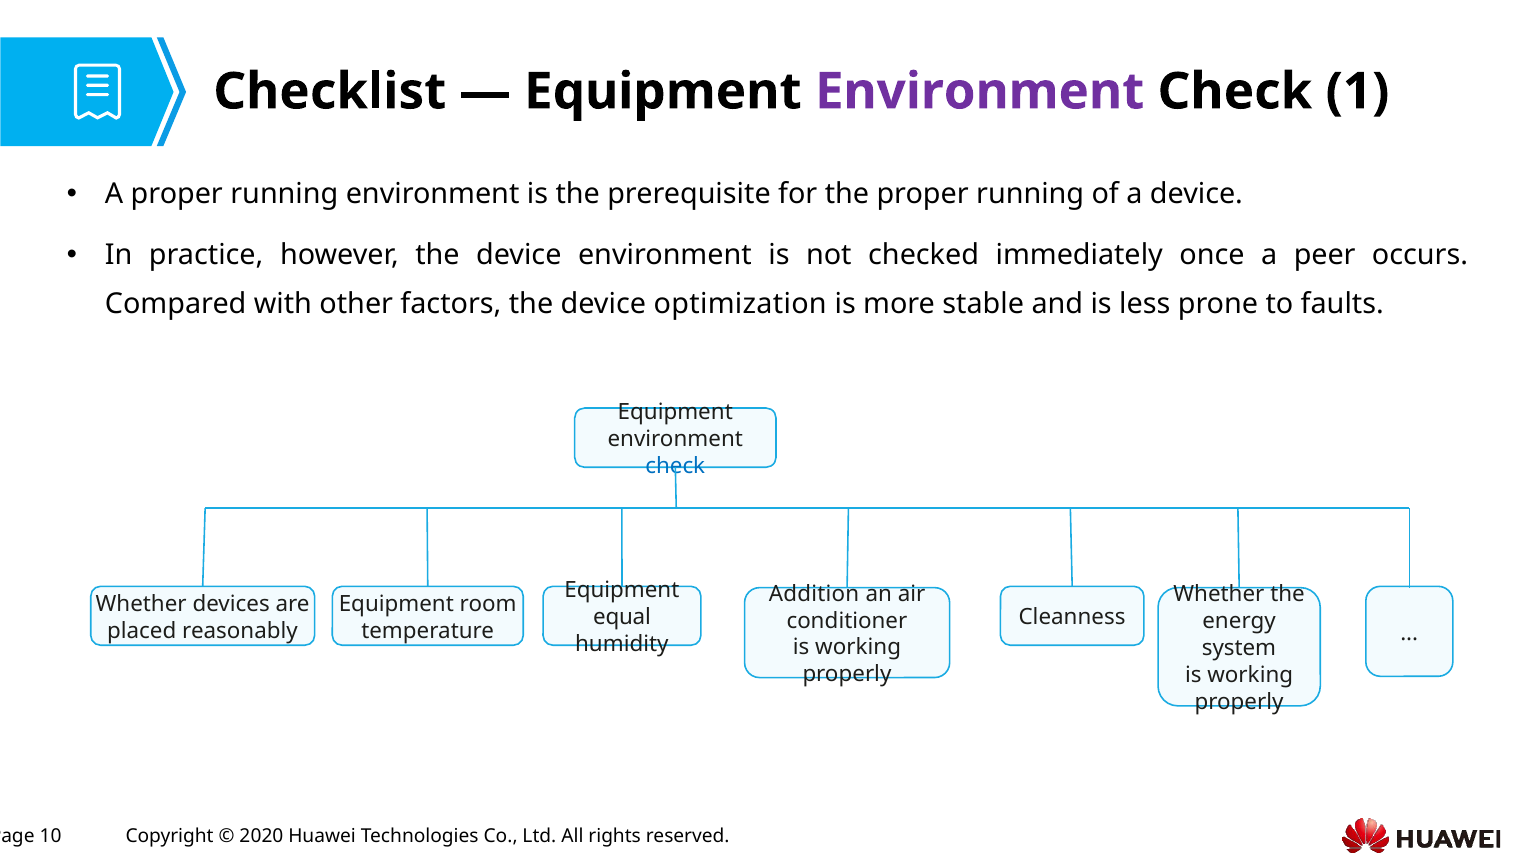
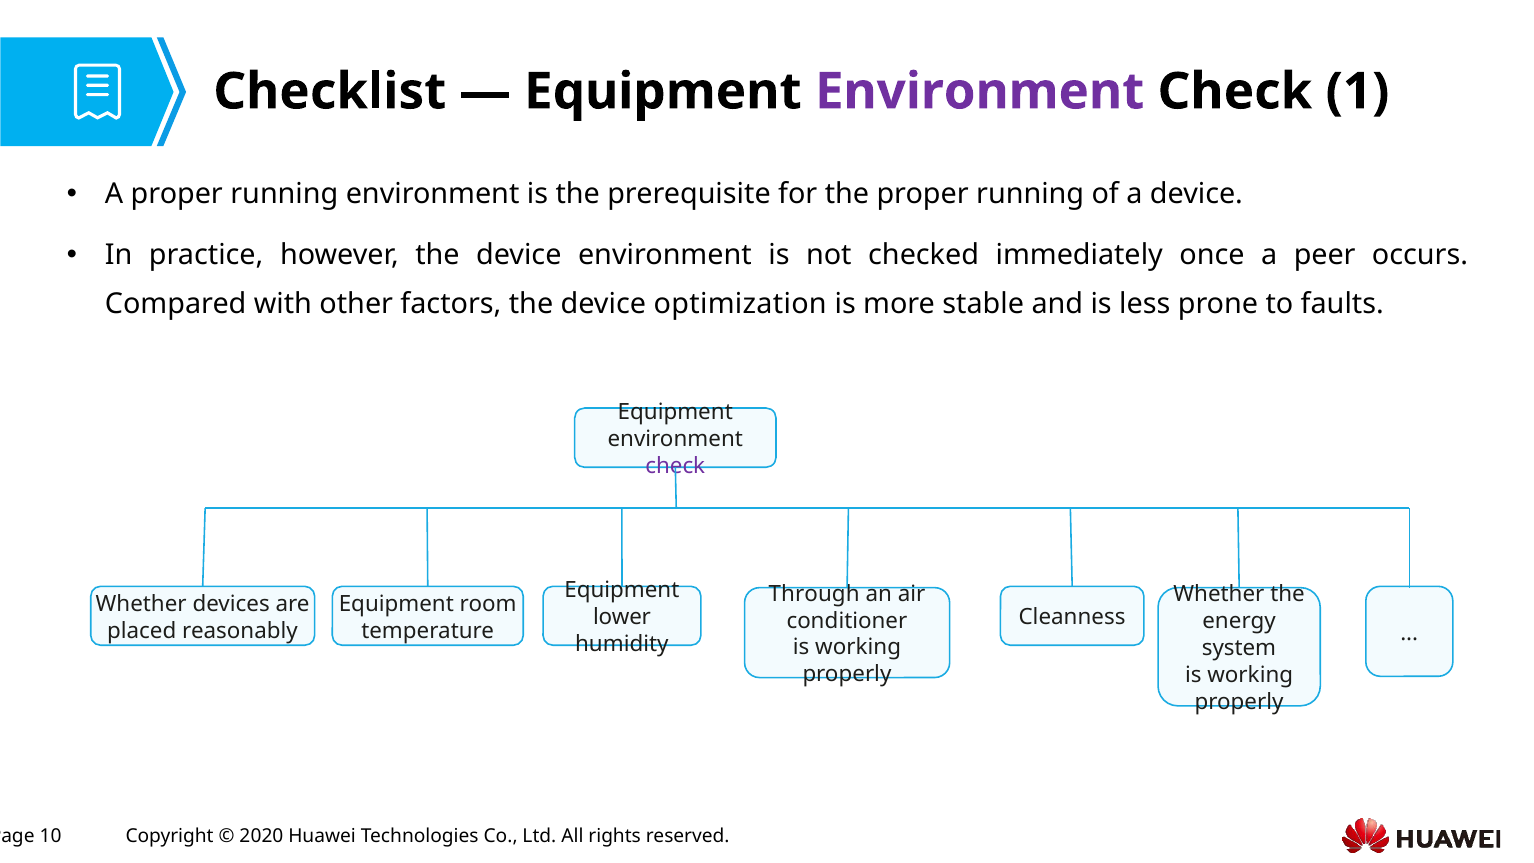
check colour: blue -> purple (675, 466)
Addition: Addition -> Through (814, 594)
equal: equal -> lower (622, 617)
